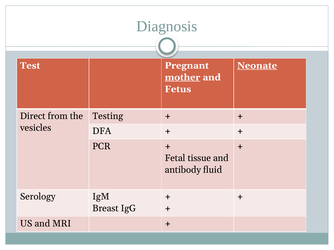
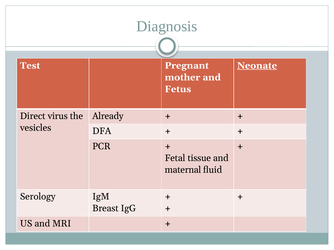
mother underline: present -> none (183, 77)
from: from -> virus (58, 116)
Testing: Testing -> Already (108, 116)
antibody: antibody -> maternal (183, 170)
